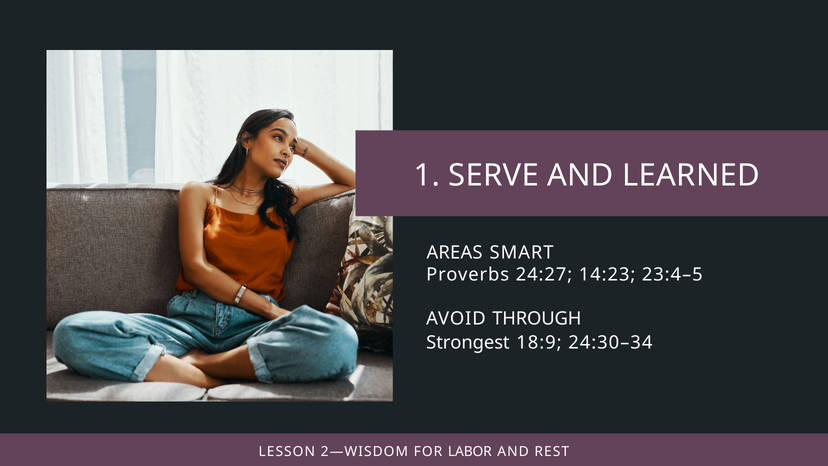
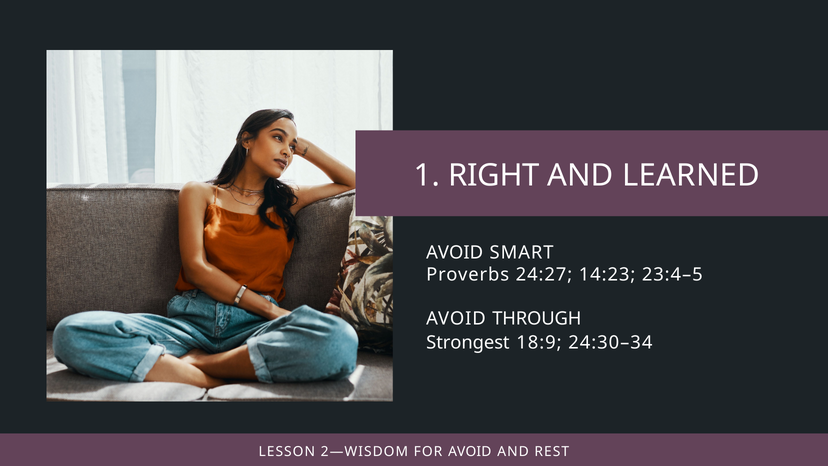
SERVE: SERVE -> RIGHT (494, 175)
AREAS: AREAS -> AVOID (455, 252)
LABOR: LABOR -> AVOID (470, 451)
